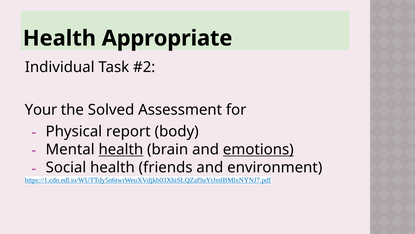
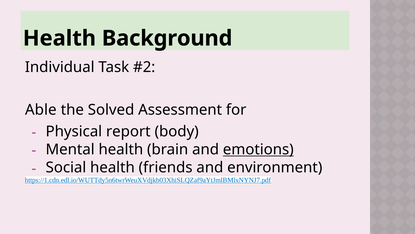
Appropriate: Appropriate -> Background (167, 38)
Your: Your -> Able (41, 110)
health underline: present -> none (121, 149)
